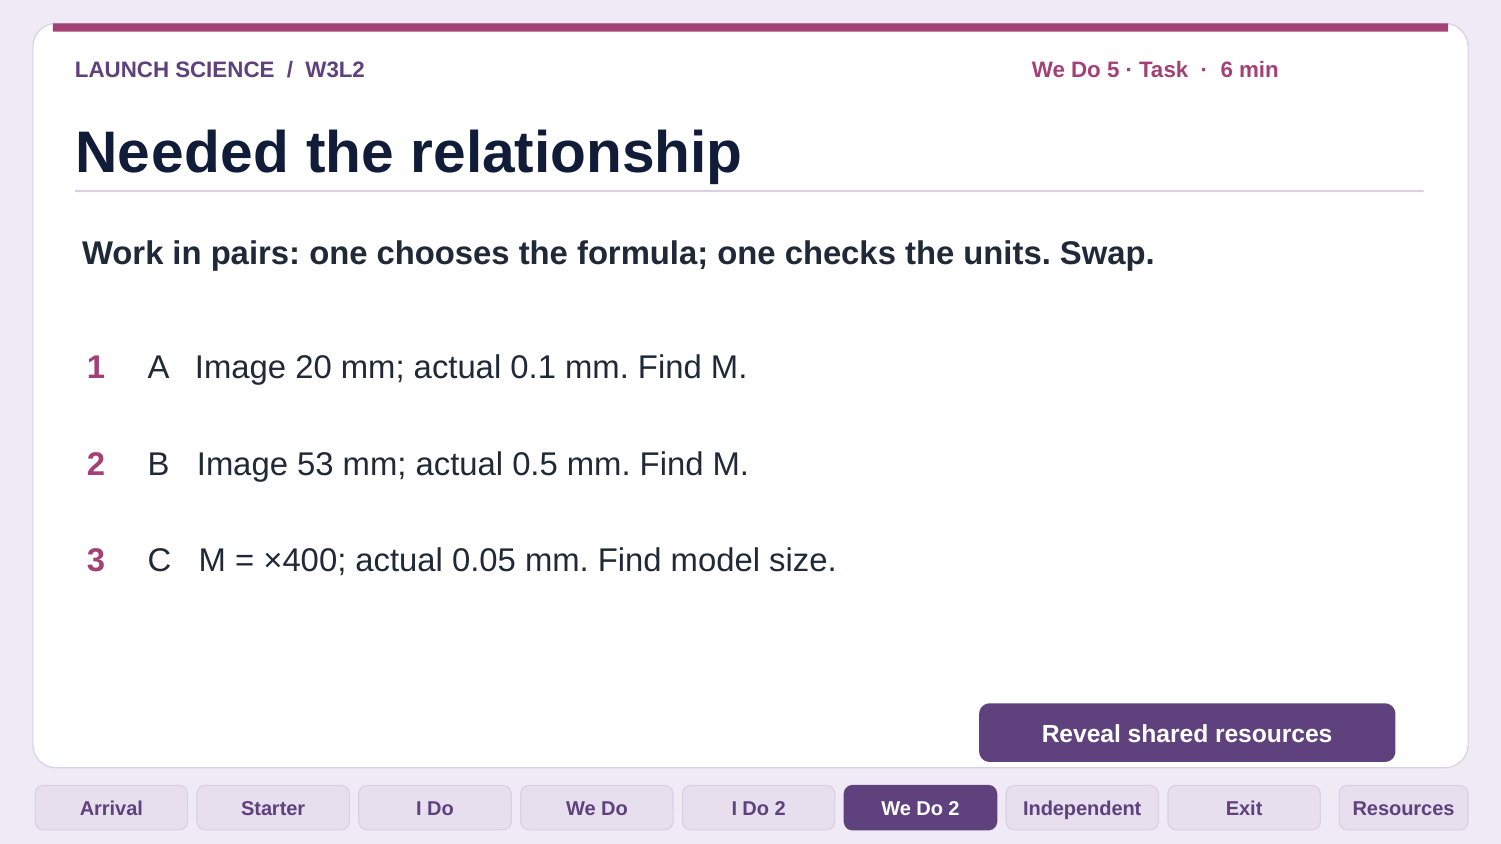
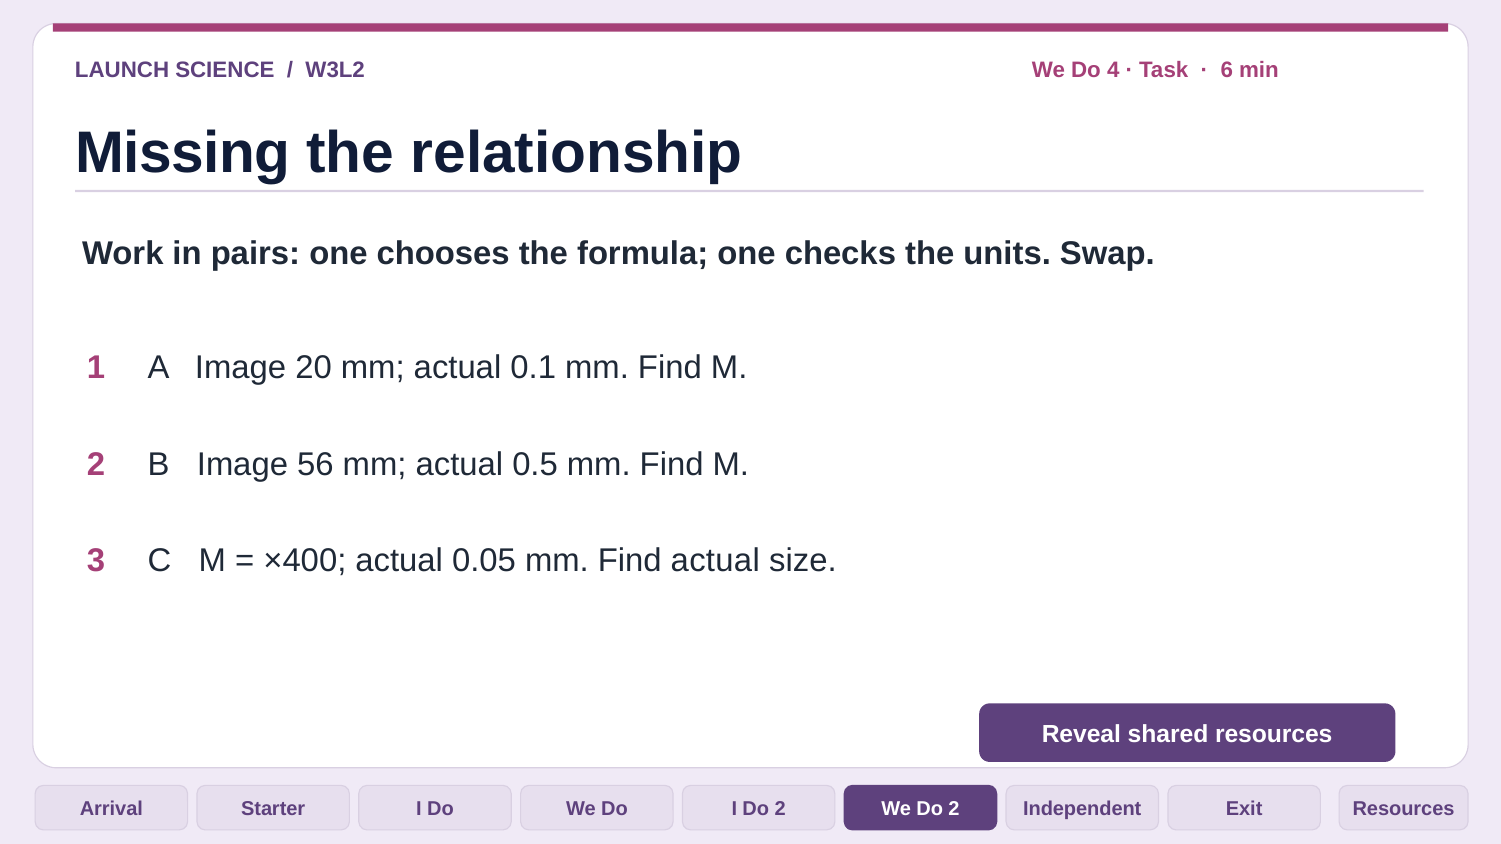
5: 5 -> 4 (1113, 70)
Needed: Needed -> Missing (183, 153)
53: 53 -> 56 (315, 464)
Find model: model -> actual (715, 561)
